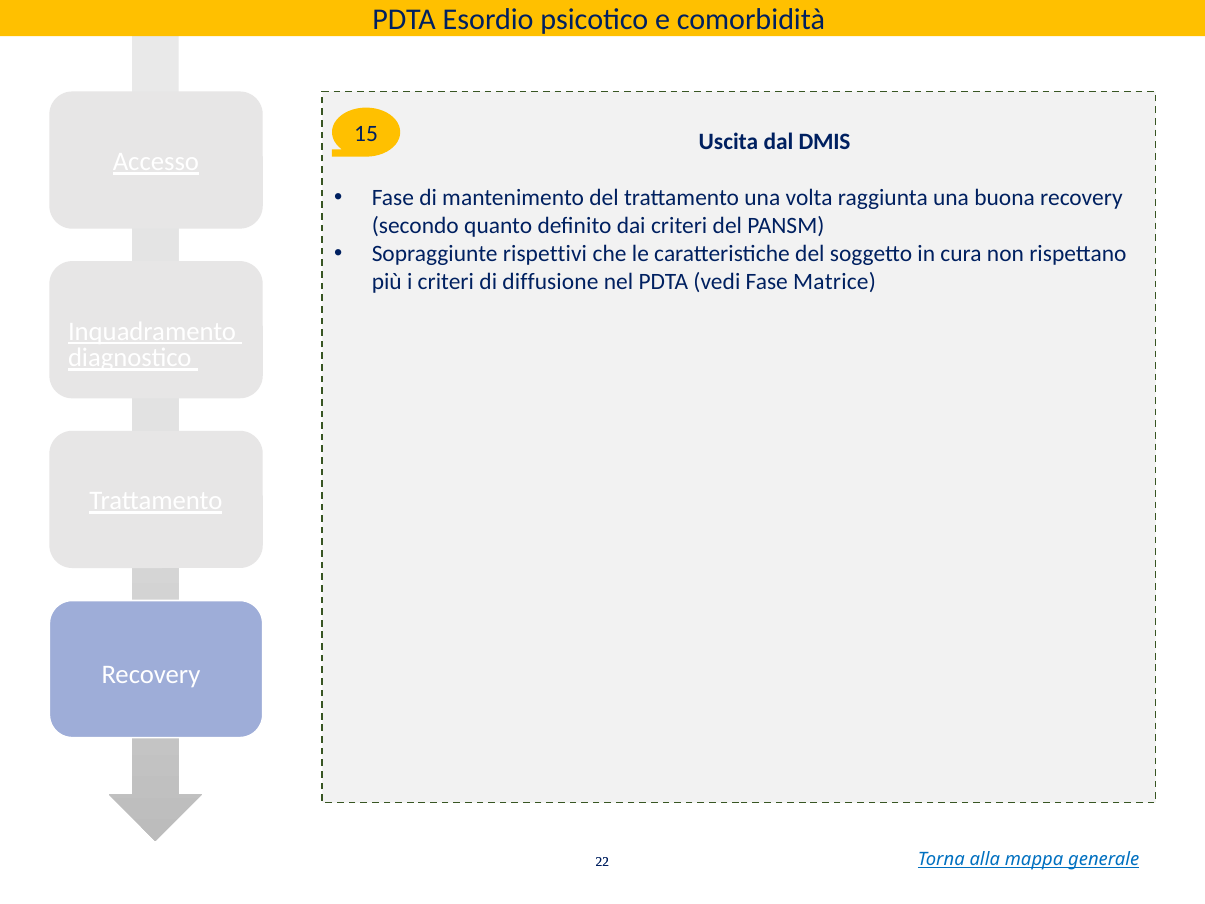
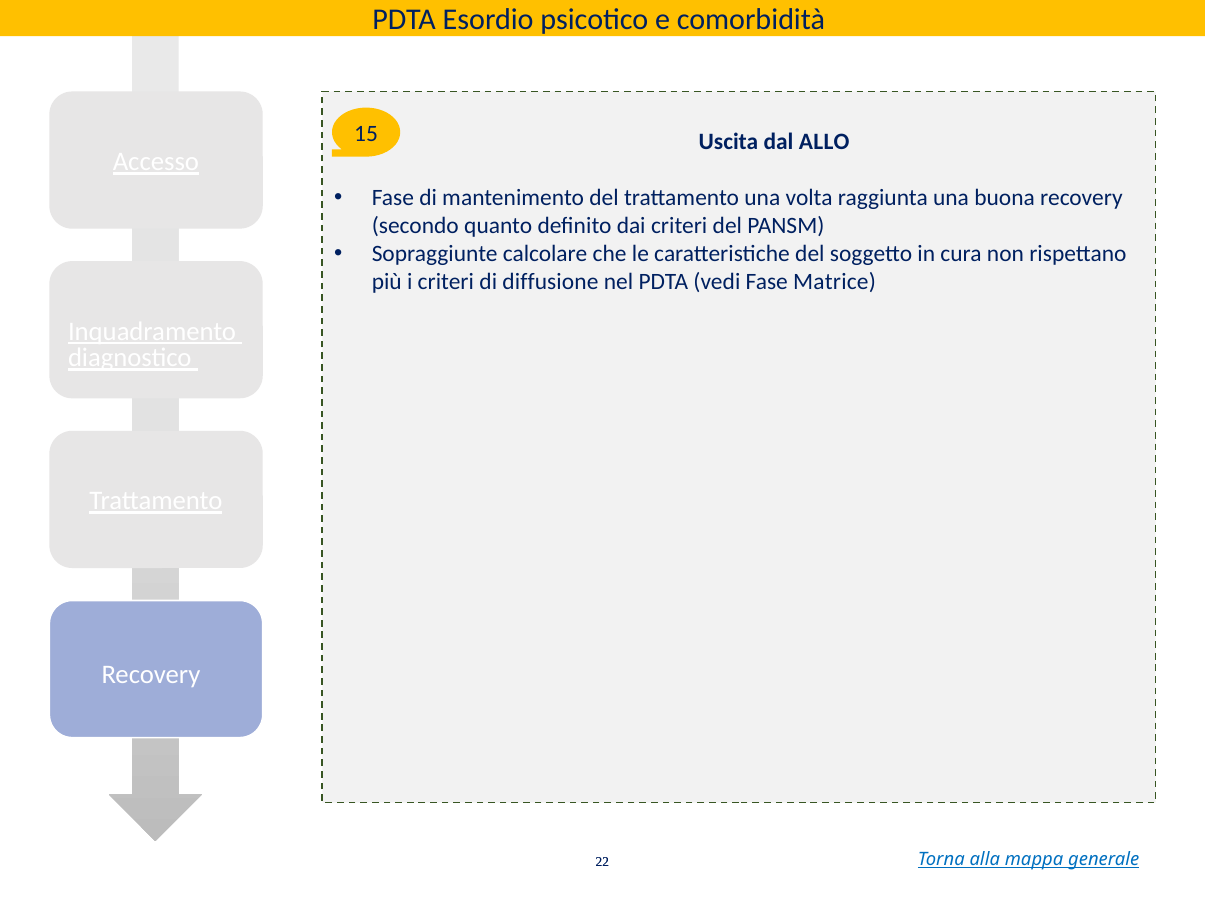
DMIS: DMIS -> ALLO (824, 141)
rispettivi: rispettivi -> calcolare (545, 254)
